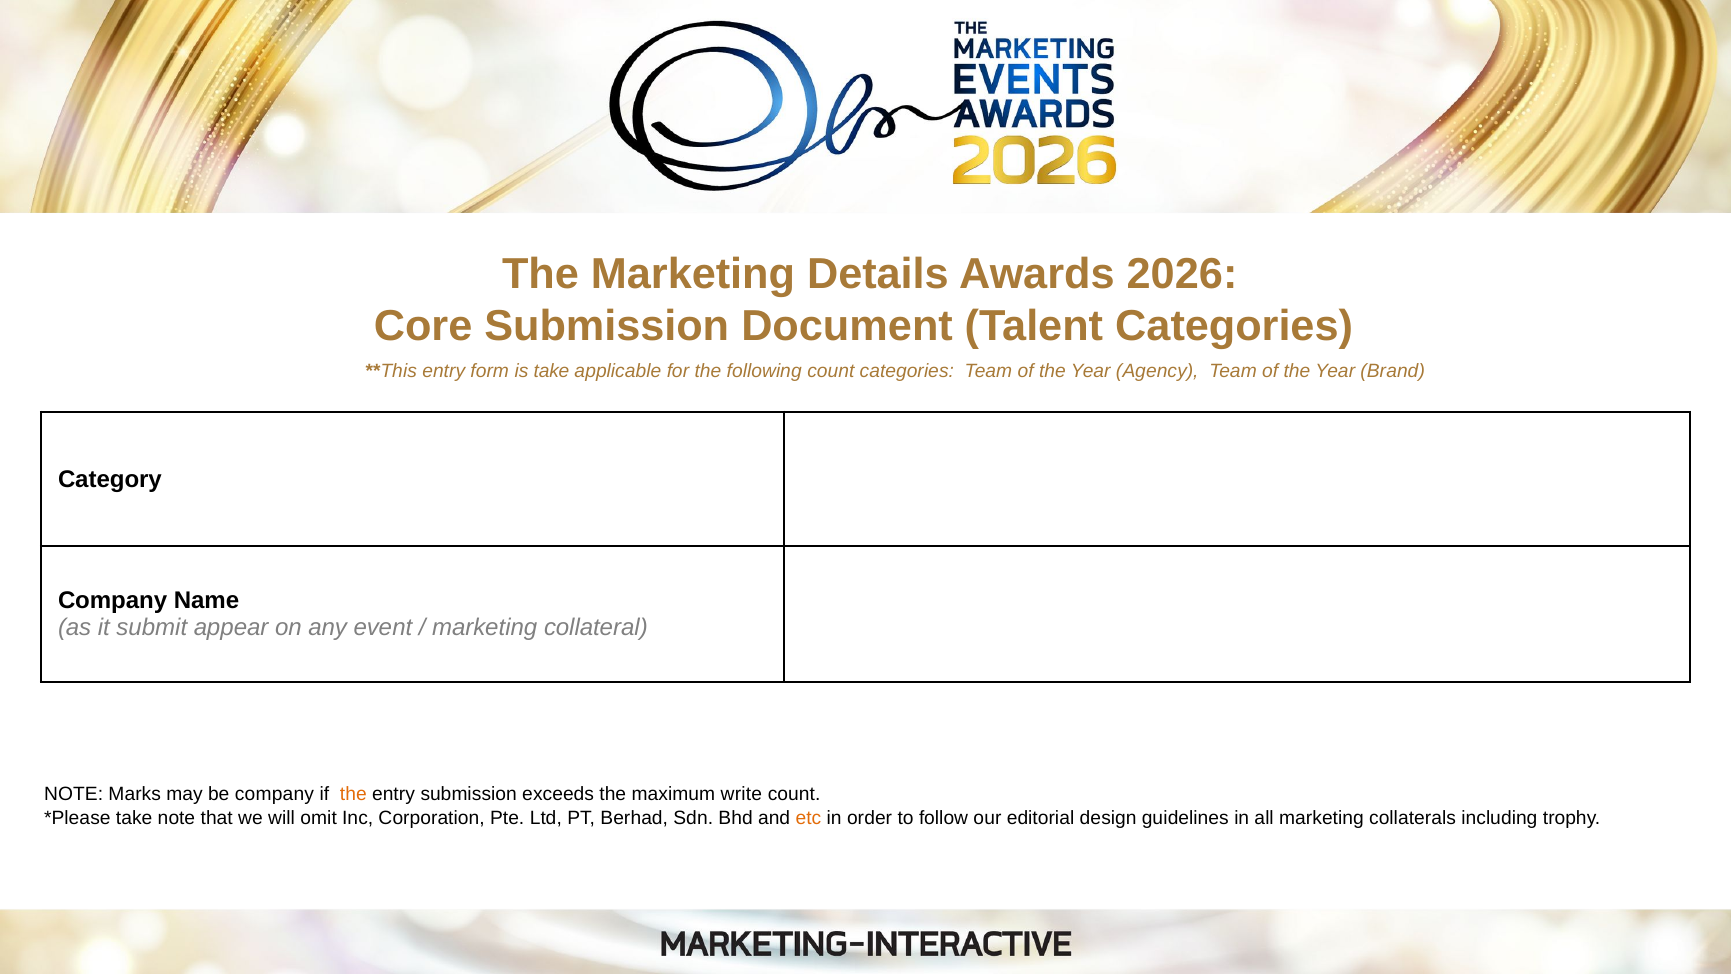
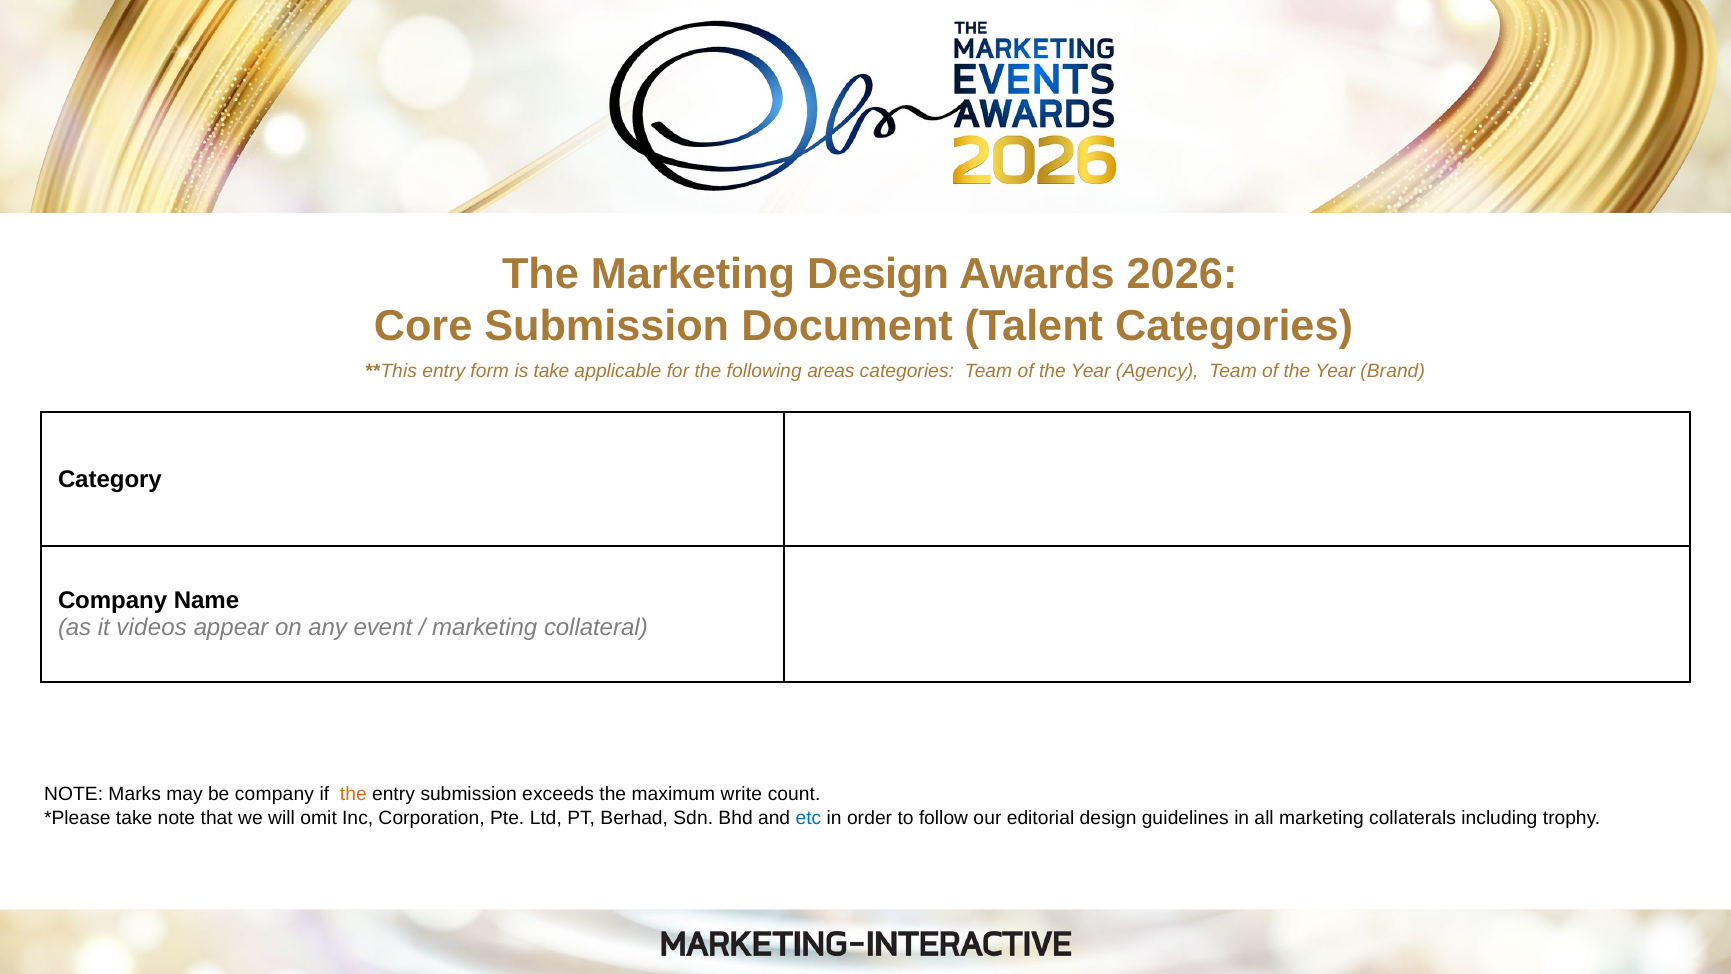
Marketing Details: Details -> Design (878, 274)
following count: count -> areas (831, 371)
submit: submit -> videos (152, 627)
etc colour: orange -> blue (808, 817)
